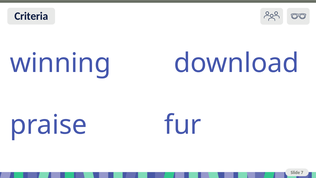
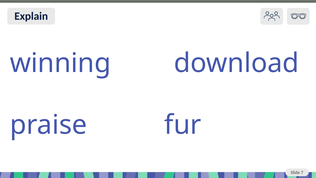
Criteria: Criteria -> Explain (31, 16)
